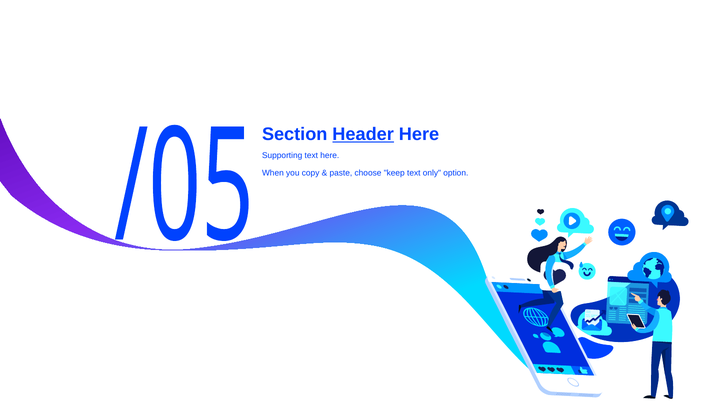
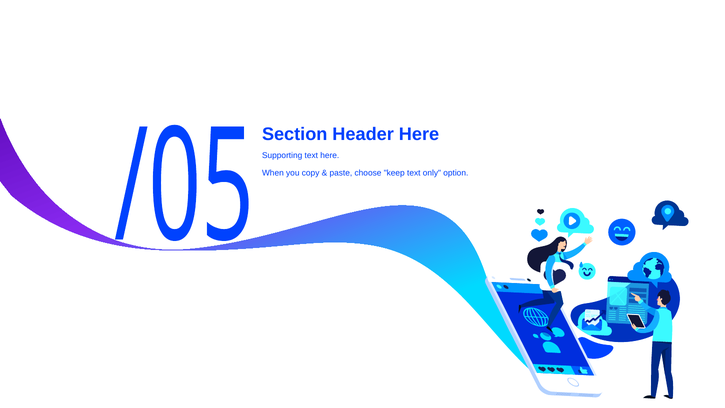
Header underline: present -> none (363, 134)
